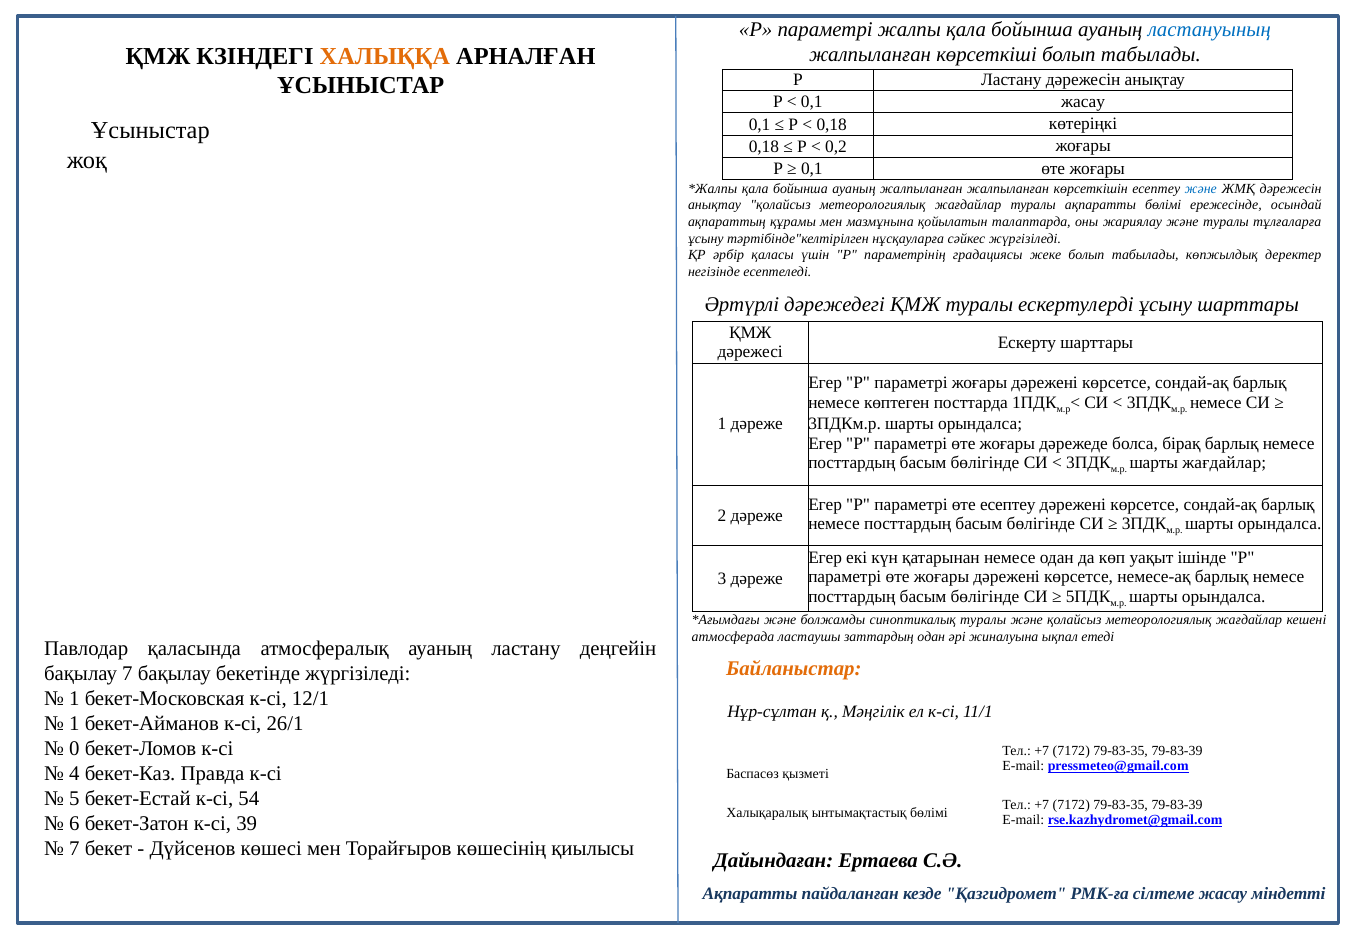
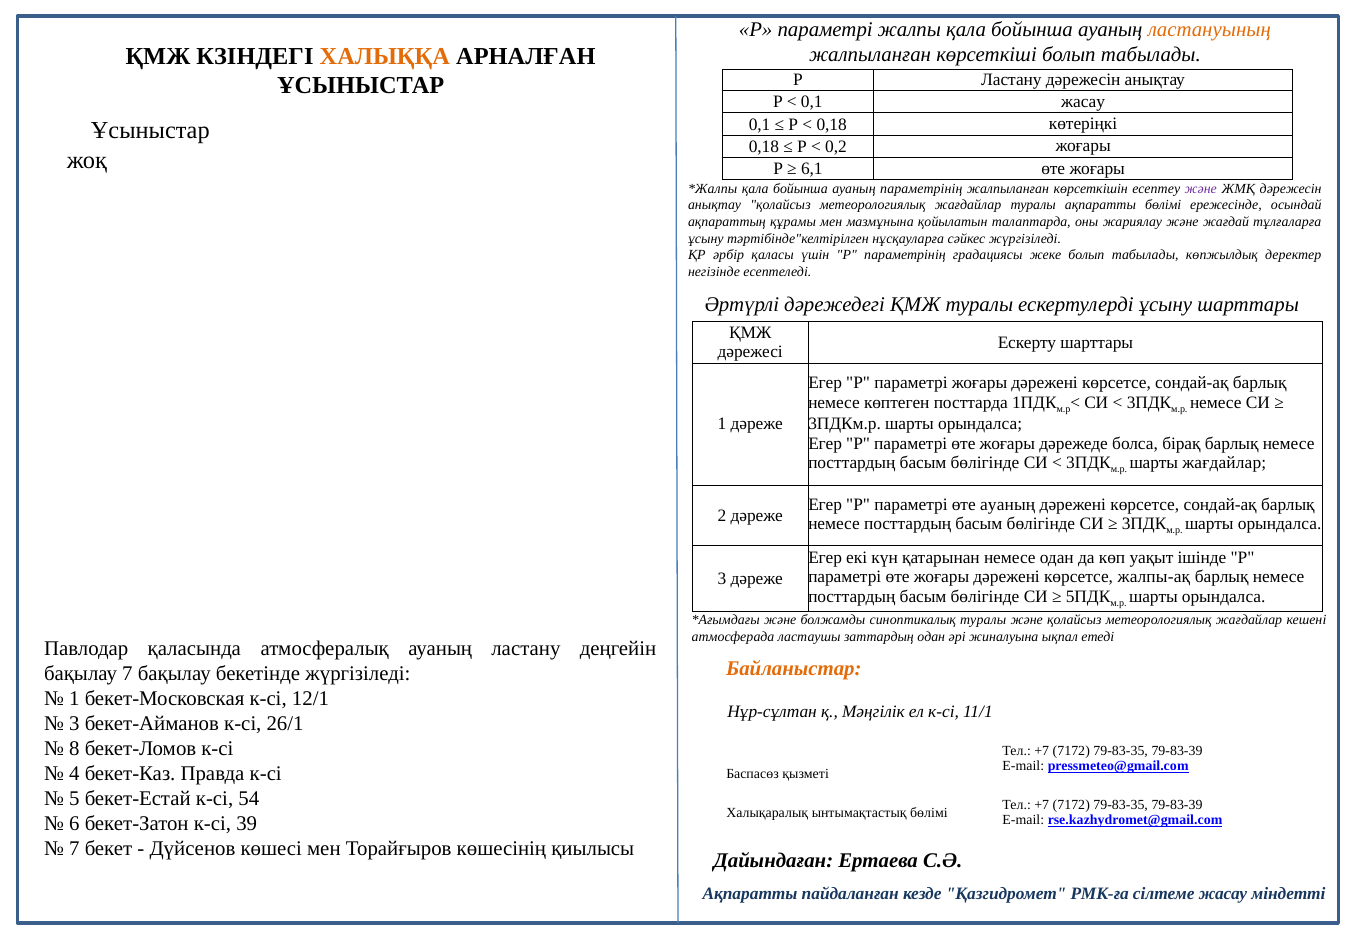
ластануының colour: blue -> orange (1209, 30)
0,1: 0,1 -> 6,1 (812, 169)
ауаның жалпыланған: жалпыланған -> параметрінің (921, 189)
және colour: blue -> purple (1201, 189)
және туралы: туралы -> жағдай (1226, 222)
өте есептеу: есептеу -> ауаның (1008, 504)
немесе-ақ: немесе-ақ -> жалпы-ақ (1154, 577)
1: 1 -> 3 (74, 723)
0: 0 -> 8 (74, 748)
